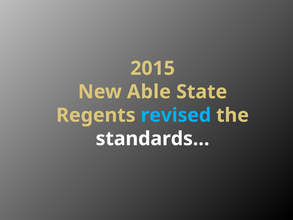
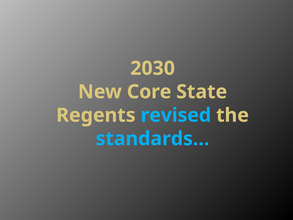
2015: 2015 -> 2030 (153, 68)
Able: Able -> Core (149, 92)
standards… colour: white -> light blue (153, 139)
